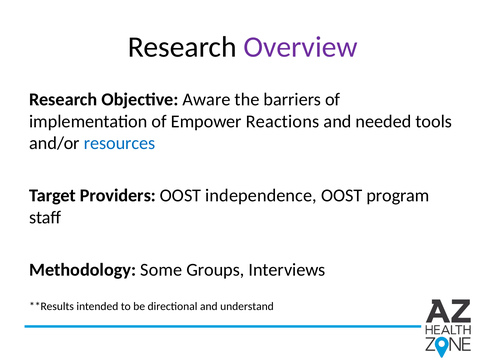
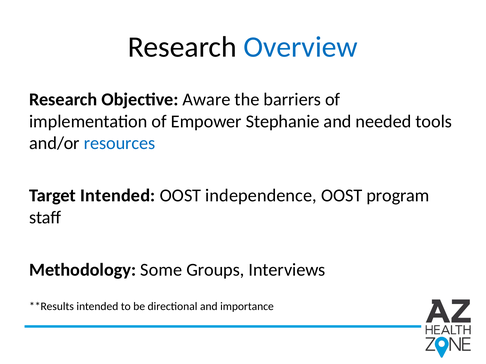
Overview colour: purple -> blue (301, 47)
Reactions: Reactions -> Stephanie (283, 122)
Target Providers: Providers -> Intended (118, 196)
understand: understand -> importance (247, 307)
